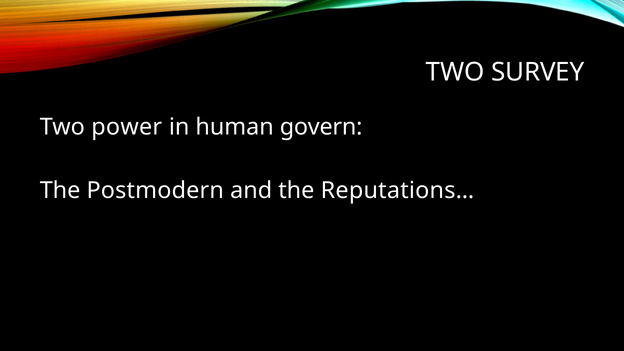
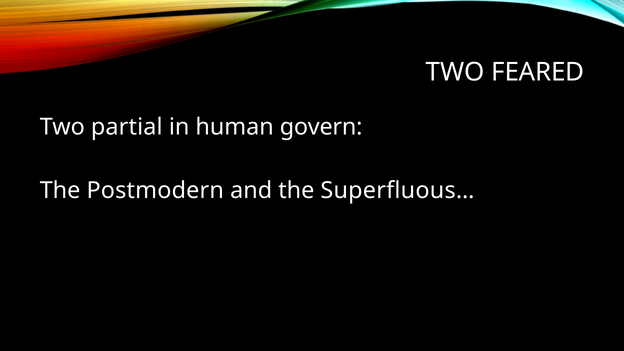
SURVEY: SURVEY -> FEARED (538, 72)
power: power -> partial (127, 127)
Reputations…: Reputations… -> Superfluous… (397, 191)
